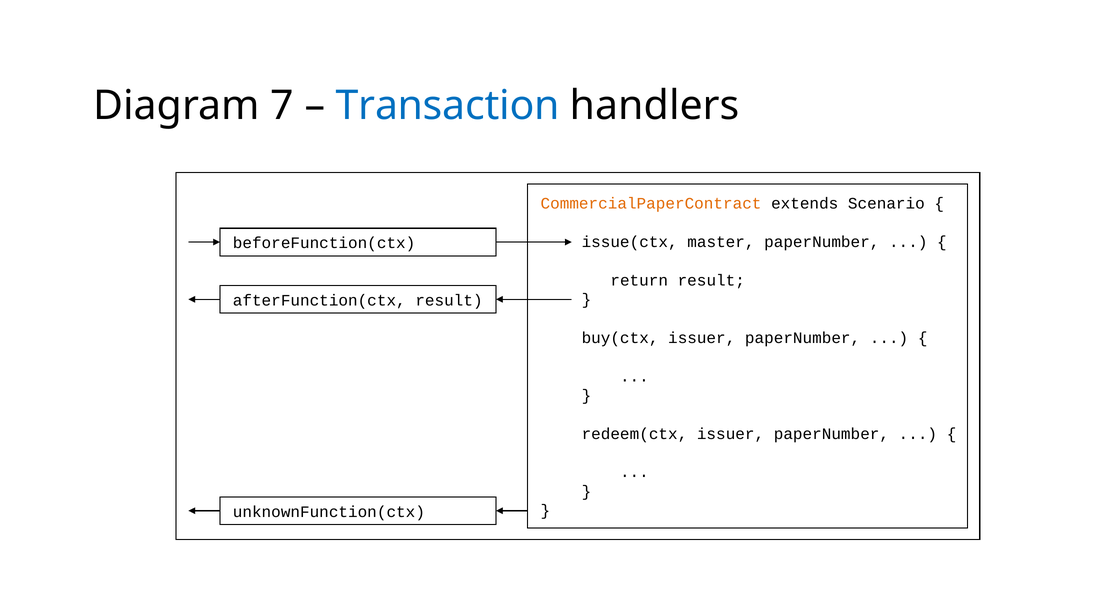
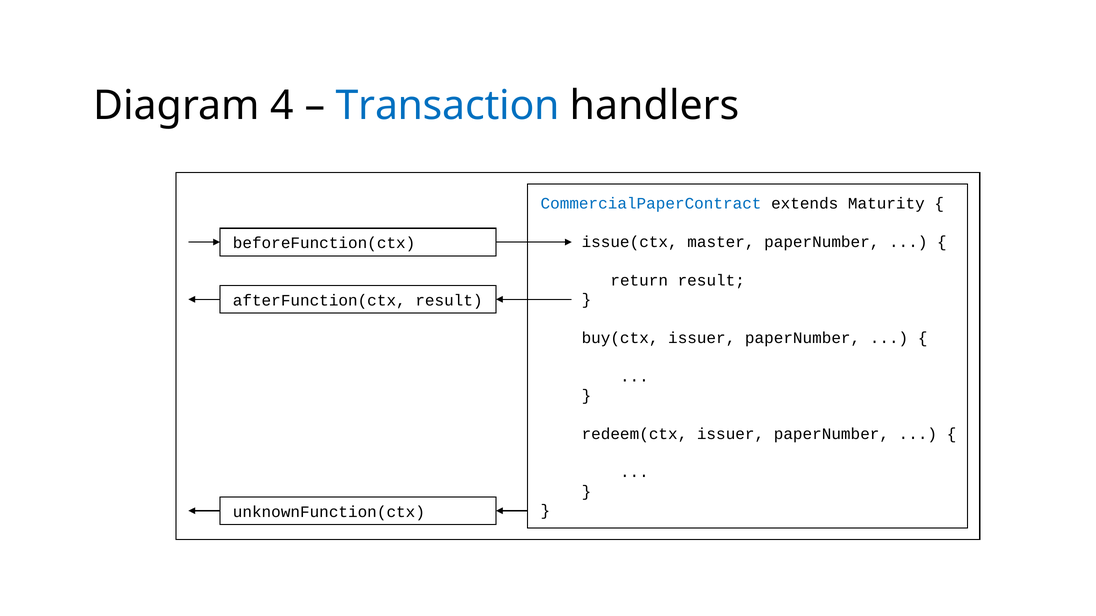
7: 7 -> 4 (282, 106)
CommercialPaperContract colour: orange -> blue (651, 204)
Scenario: Scenario -> Maturity (886, 204)
